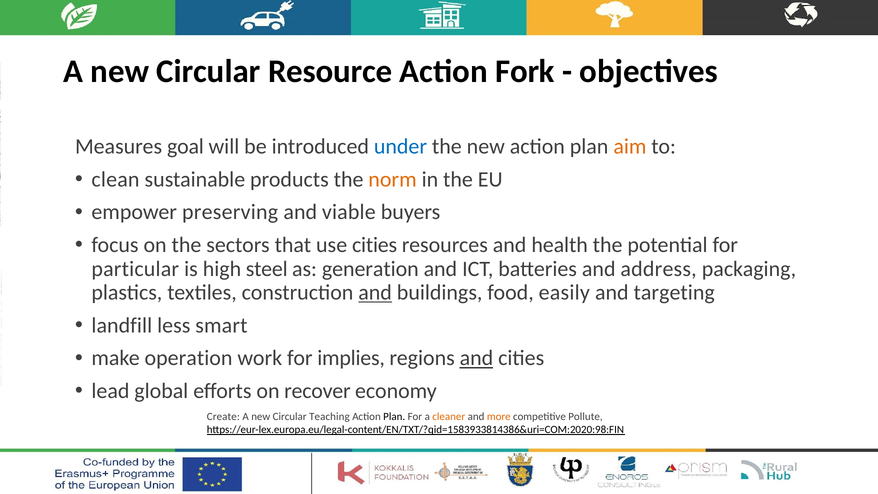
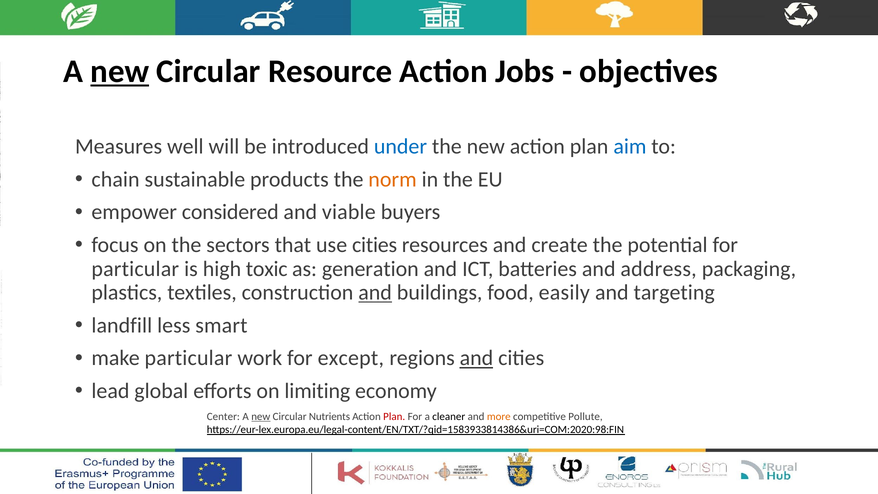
new underline: none -> present (120, 72)
Fork: Fork -> Jobs (525, 72)
goal: goal -> well (185, 146)
aim colour: orange -> blue (630, 146)
clean: clean -> chain (116, 179)
preserving: preserving -> considered (230, 212)
health: health -> create (560, 245)
steel: steel -> toxic (267, 269)
make operation: operation -> particular (188, 358)
implies: implies -> except (351, 358)
recover: recover -> limiting (317, 391)
Create: Create -> Center (223, 416)
new underline: none -> present (261, 416)
Teaching: Teaching -> Nutrients (330, 416)
Plan colour: black -> red (394, 416)
cleaner colour: orange -> black (449, 416)
